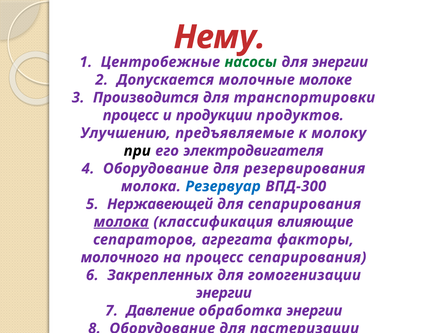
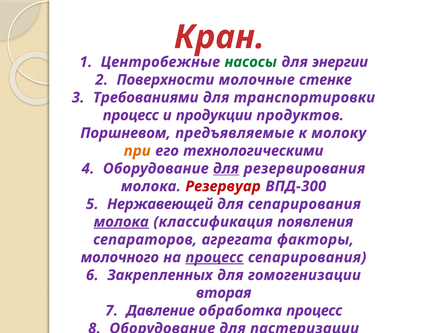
Нему: Нему -> Кран (219, 37)
Допускается: Допускается -> Поверхности (165, 80)
молоке: молоке -> стенке (325, 80)
Производится: Производится -> Требованиями (146, 98)
Улучшению: Улучшению -> Поршневом (126, 133)
при colour: black -> orange (137, 151)
электродвигателя: электродвигателя -> технологическими (253, 151)
для underline: none -> present (226, 169)
Резервуар colour: blue -> red (223, 186)
влияющие: влияющие -> появления (315, 222)
процесс underline: none -> present (214, 257)
энергии: энергии -> вторая (224, 293)
обработка энергии: энергии -> процесс (314, 311)
